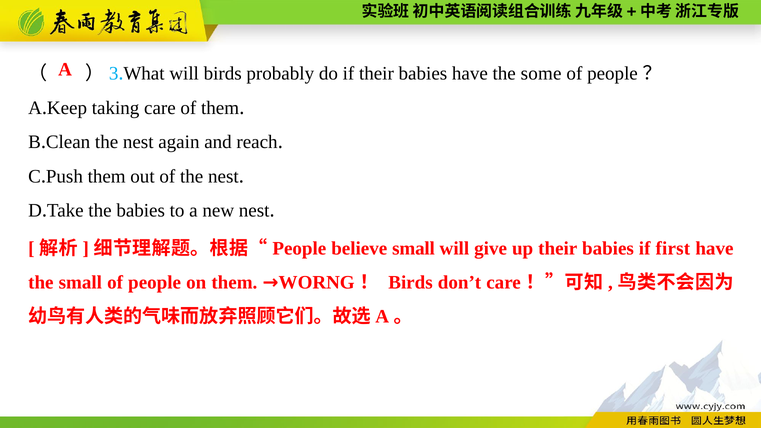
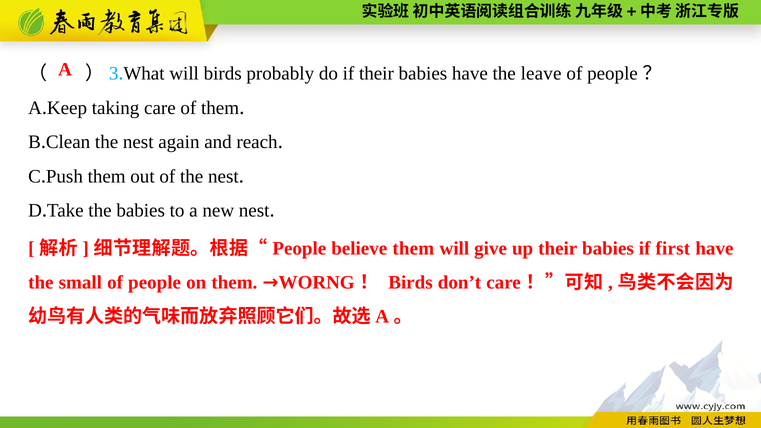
some: some -> leave (541, 74)
believe small: small -> them (413, 248)
